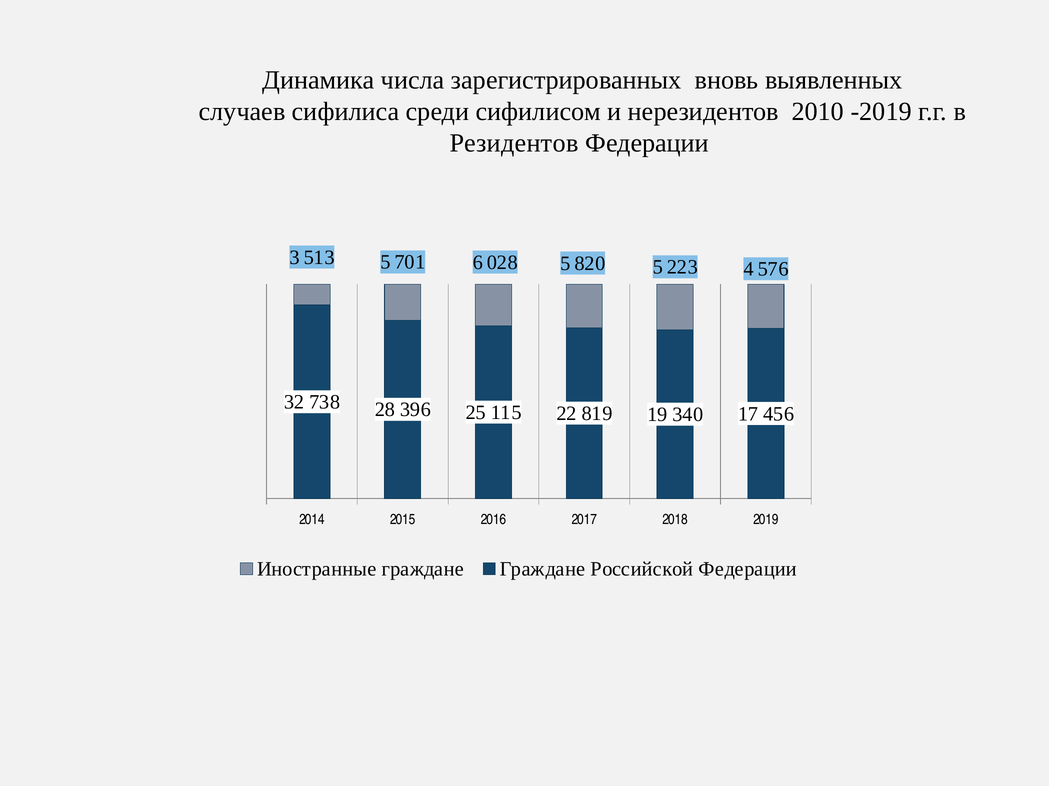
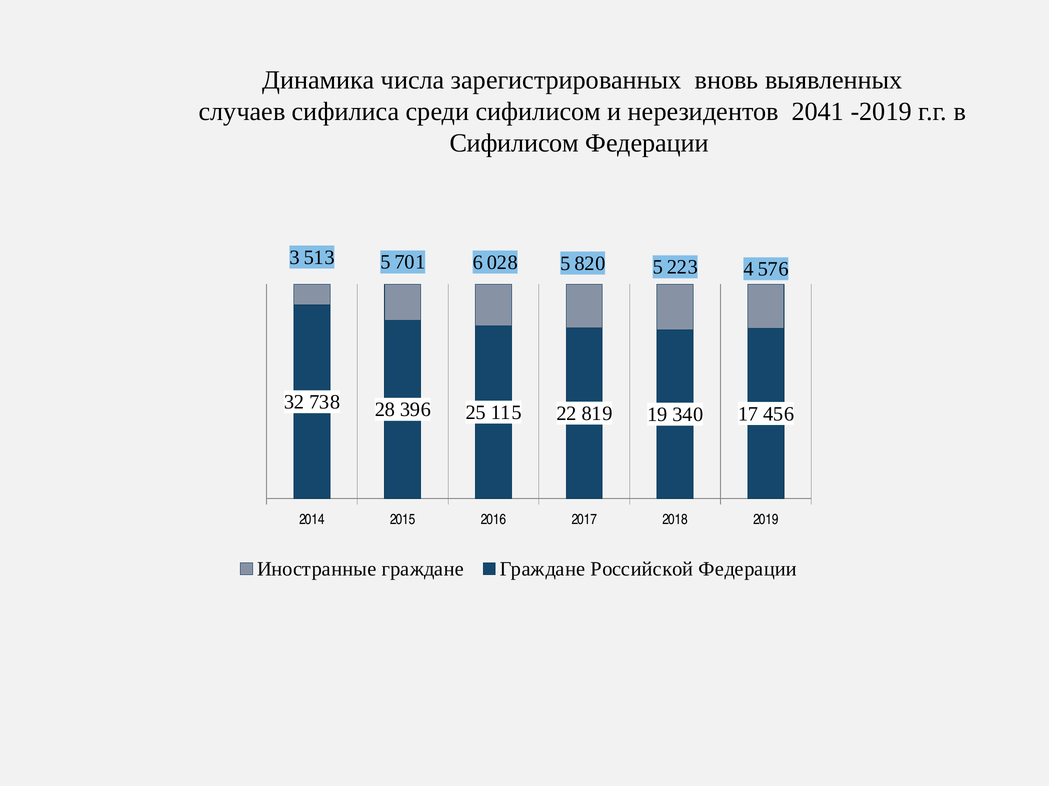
2010: 2010 -> 2041 (818, 112)
Резидентов: Резидентов -> Сифилисом (514, 143)
